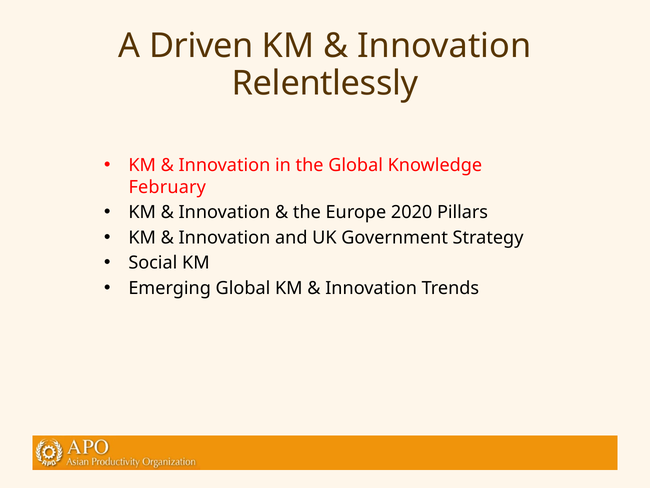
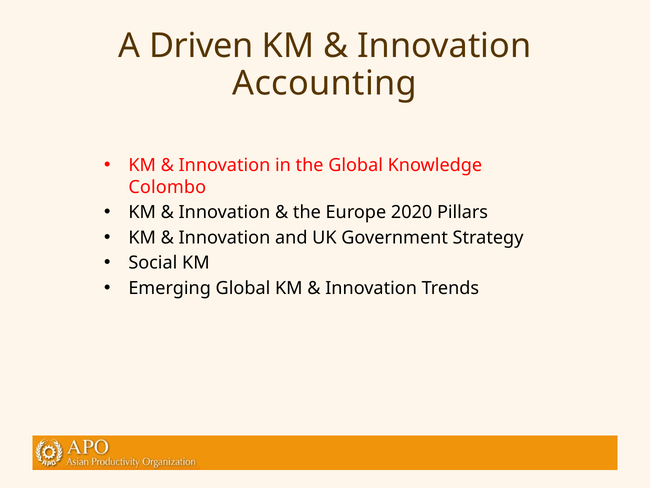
Relentlessly: Relentlessly -> Accounting (325, 83)
February: February -> Colombo (167, 187)
